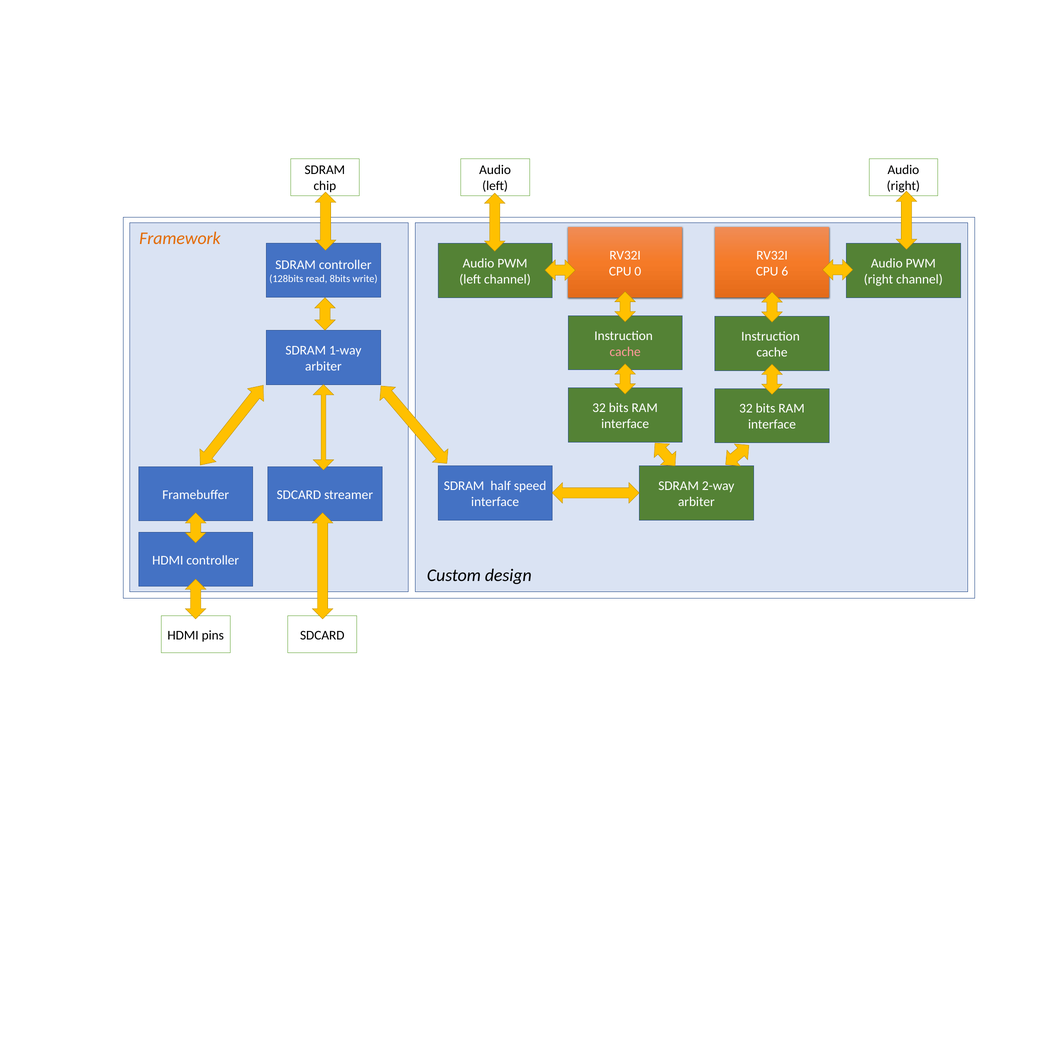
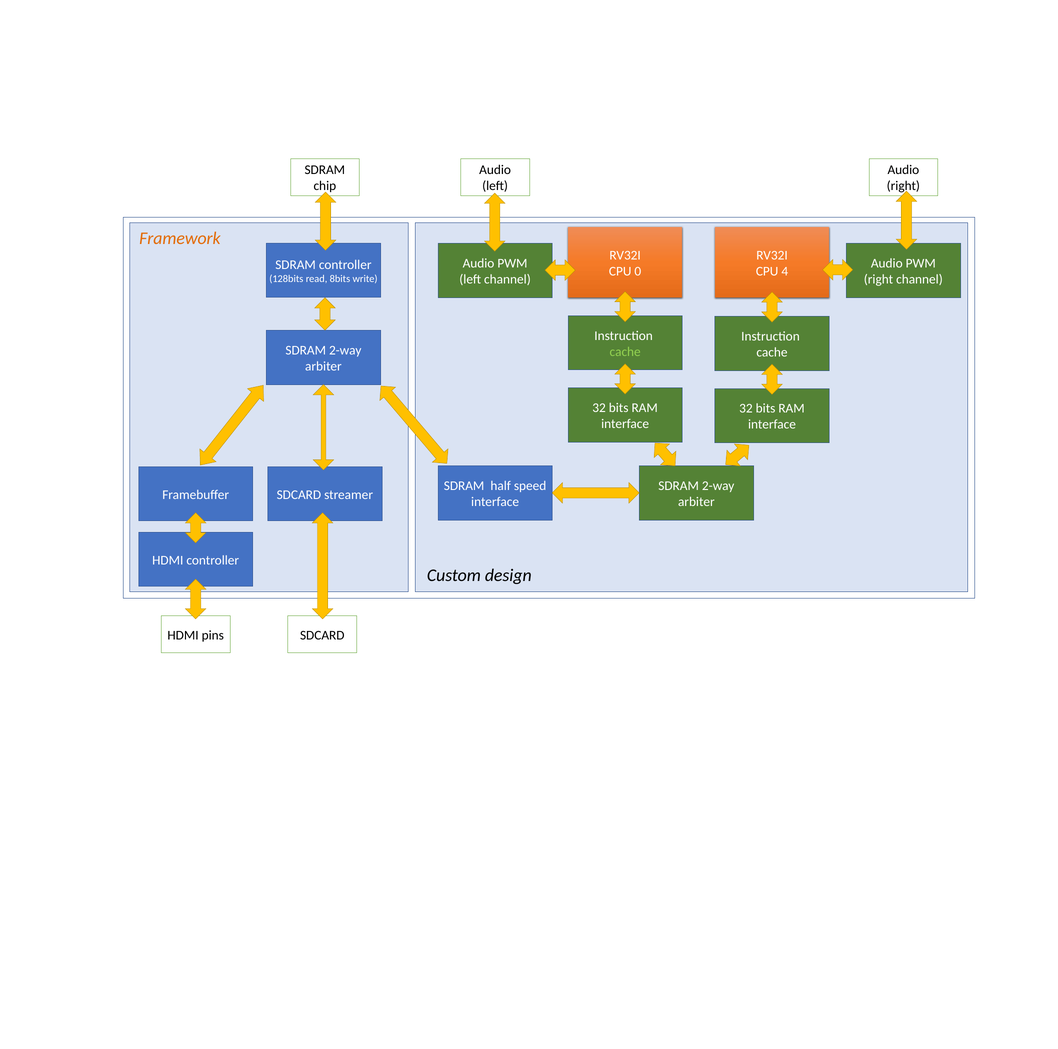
6: 6 -> 4 (785, 271)
1-way: 1-way -> 2-way (345, 350)
cache colour: pink -> light green (625, 352)
